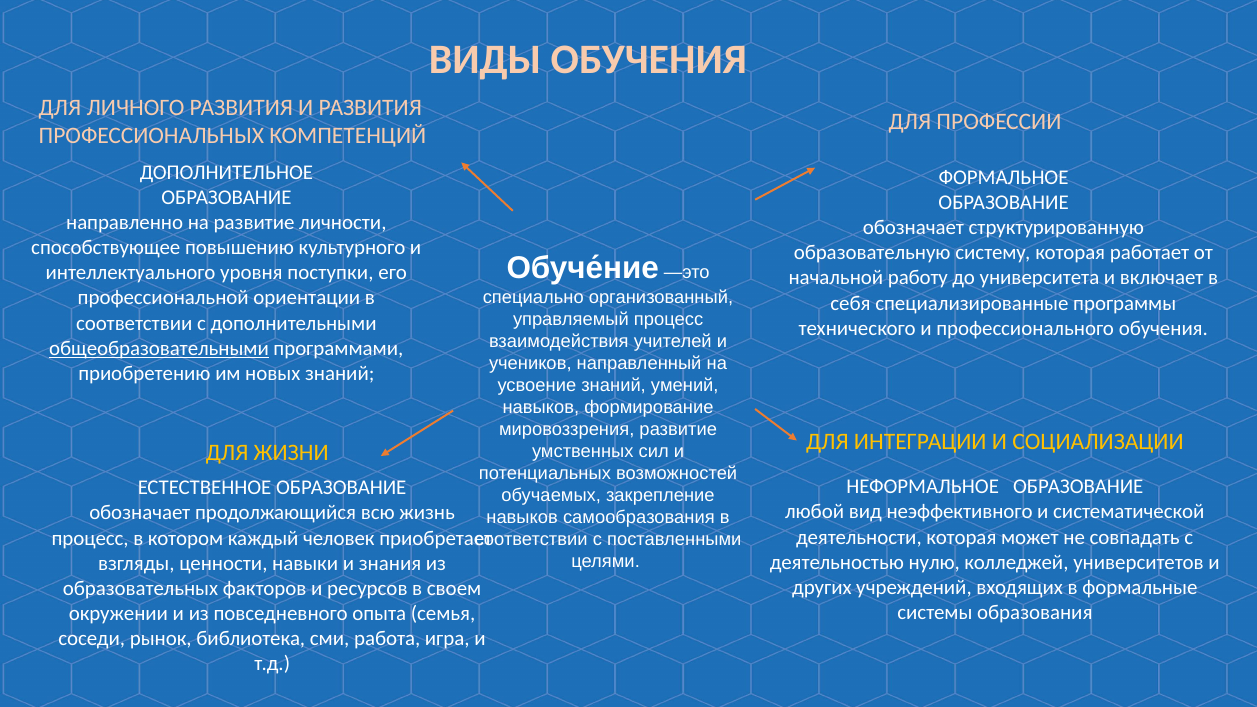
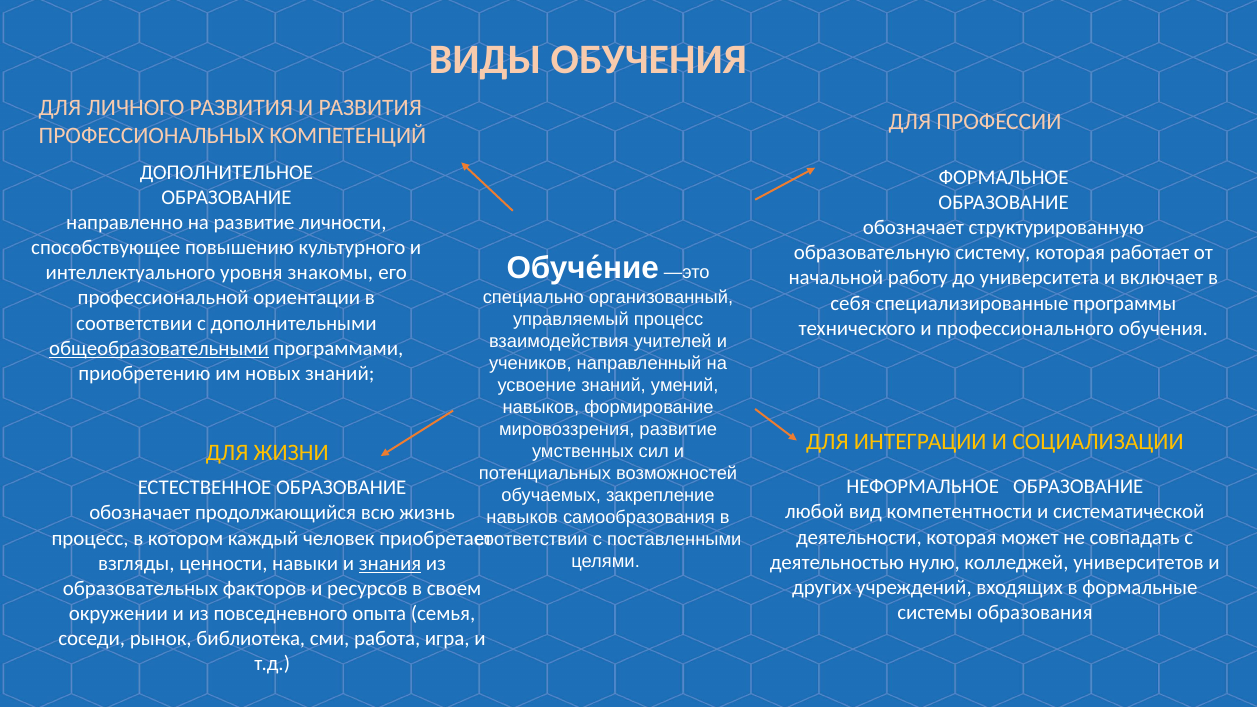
поступки: поступки -> знакомы (330, 273)
неэффективного: неэффективного -> компетентности (959, 512)
знания underline: none -> present (390, 563)
